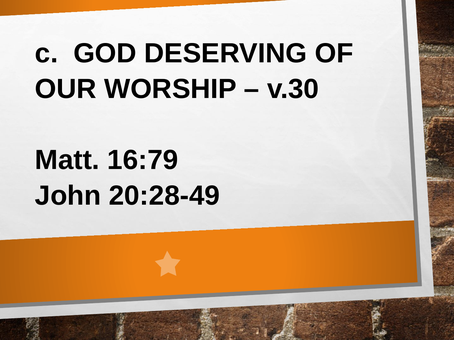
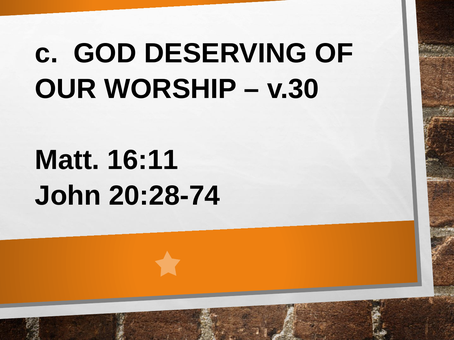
16:79: 16:79 -> 16:11 (143, 160)
20:28-49: 20:28-49 -> 20:28-74 (164, 196)
